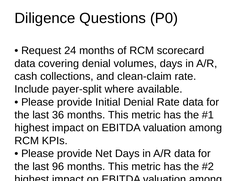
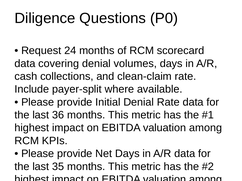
96: 96 -> 35 (58, 167)
